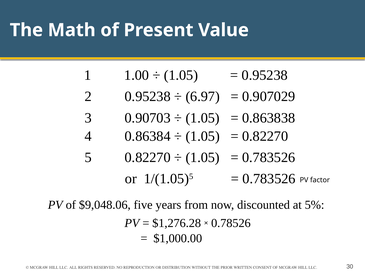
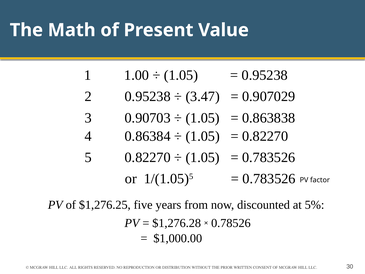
6.97: 6.97 -> 3.47 (203, 96)
$9,048.06: $9,048.06 -> $1,276.25 (105, 205)
